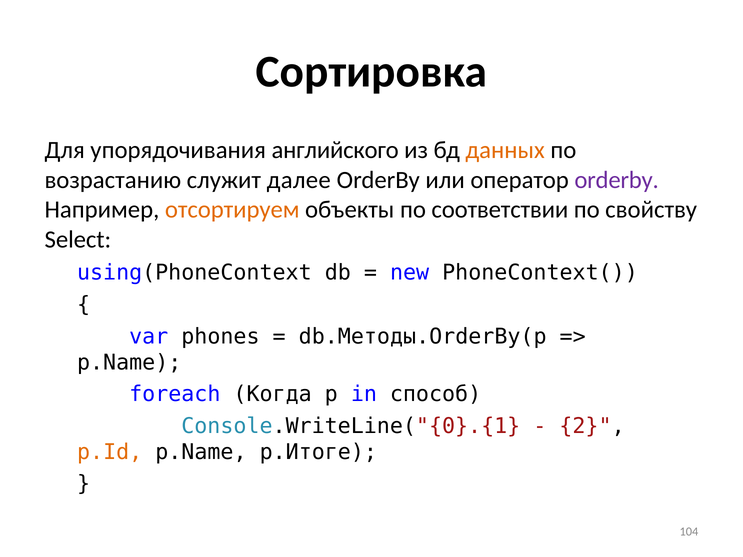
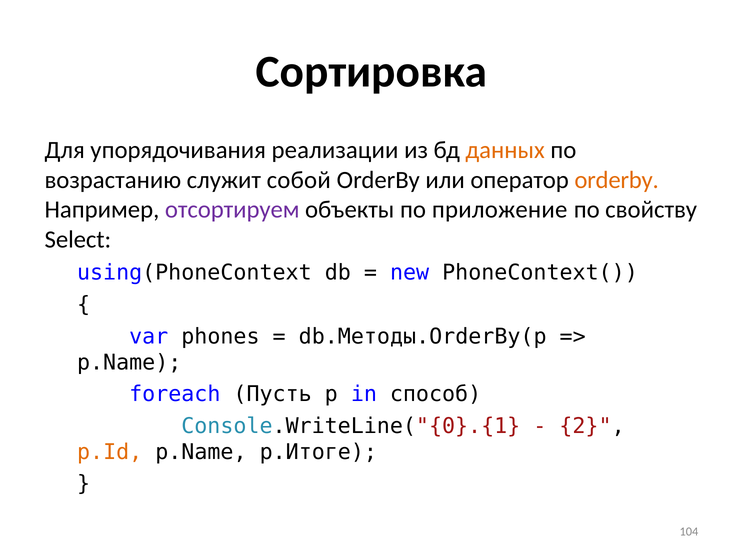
английского: английского -> реализации (335, 150)
далее: далее -> собой (299, 180)
orderby colour: purple -> orange (617, 180)
отсортируем colour: orange -> purple (232, 210)
соответствии: соответствии -> приложение (500, 210)
Когда: Когда -> Пусть (273, 394)
